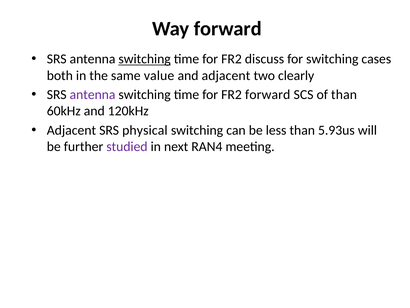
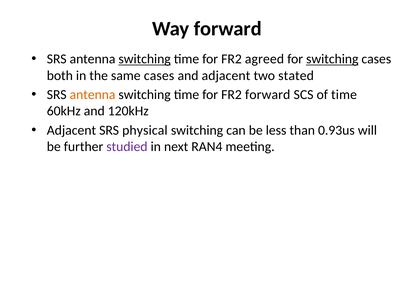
discuss: discuss -> agreed (264, 59)
switching underline: none -> present (332, 59)
same value: value -> cases (159, 75)
clearly: clearly -> stated (296, 75)
antenna colour: purple -> orange (93, 95)
of than: than -> time (344, 95)
5.93us: 5.93us -> 0.93us (336, 130)
